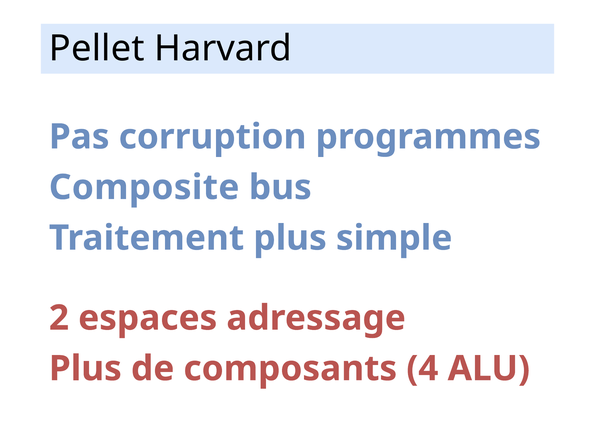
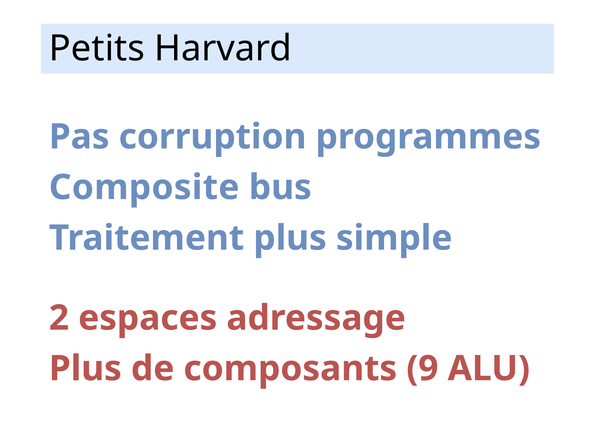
Pellet: Pellet -> Petits (97, 49)
4: 4 -> 9 (422, 369)
